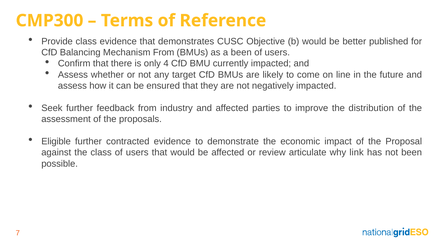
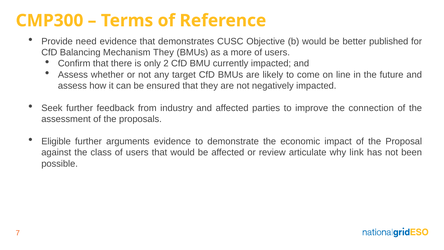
Provide class: class -> need (86, 41)
Mechanism From: From -> They (164, 52)
a been: been -> more (241, 52)
4: 4 -> 2 (166, 64)
distribution: distribution -> connection (371, 108)
contracted: contracted -> arguments (128, 141)
